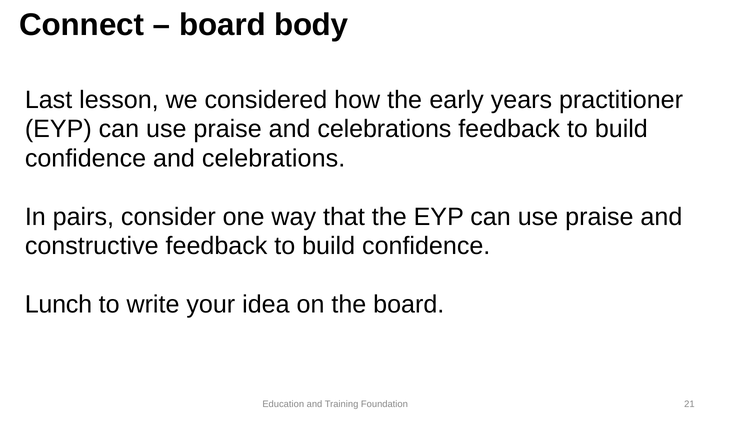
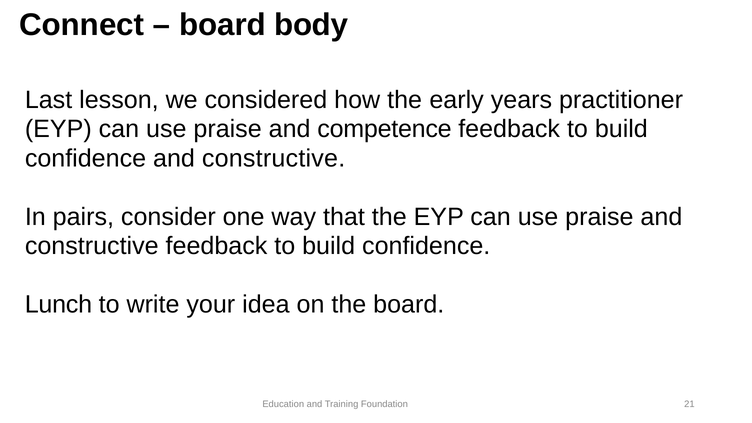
praise and celebrations: celebrations -> competence (385, 129)
confidence and celebrations: celebrations -> constructive (274, 158)
